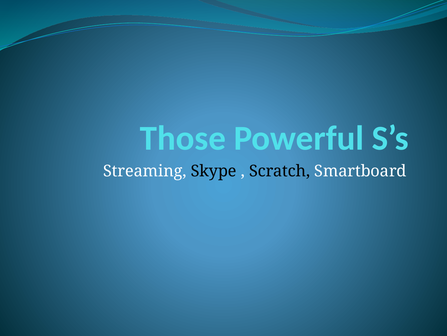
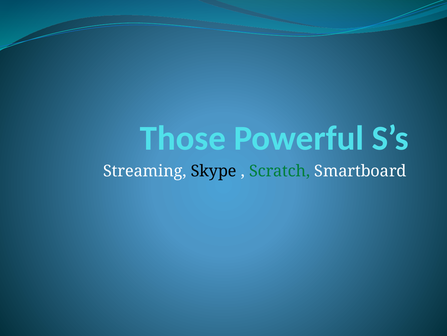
Scratch colour: black -> green (280, 171)
